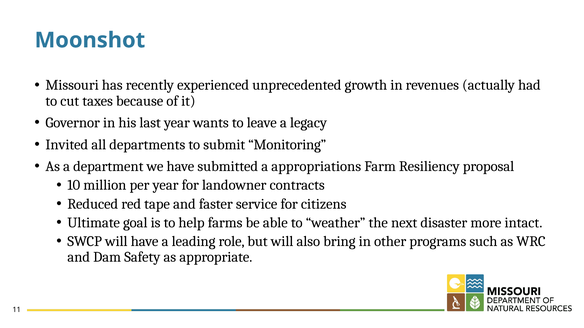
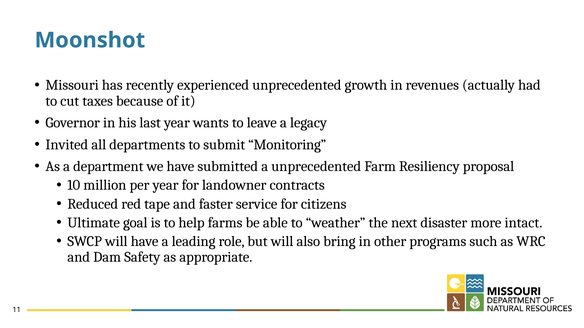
a appropriations: appropriations -> unprecedented (316, 167)
